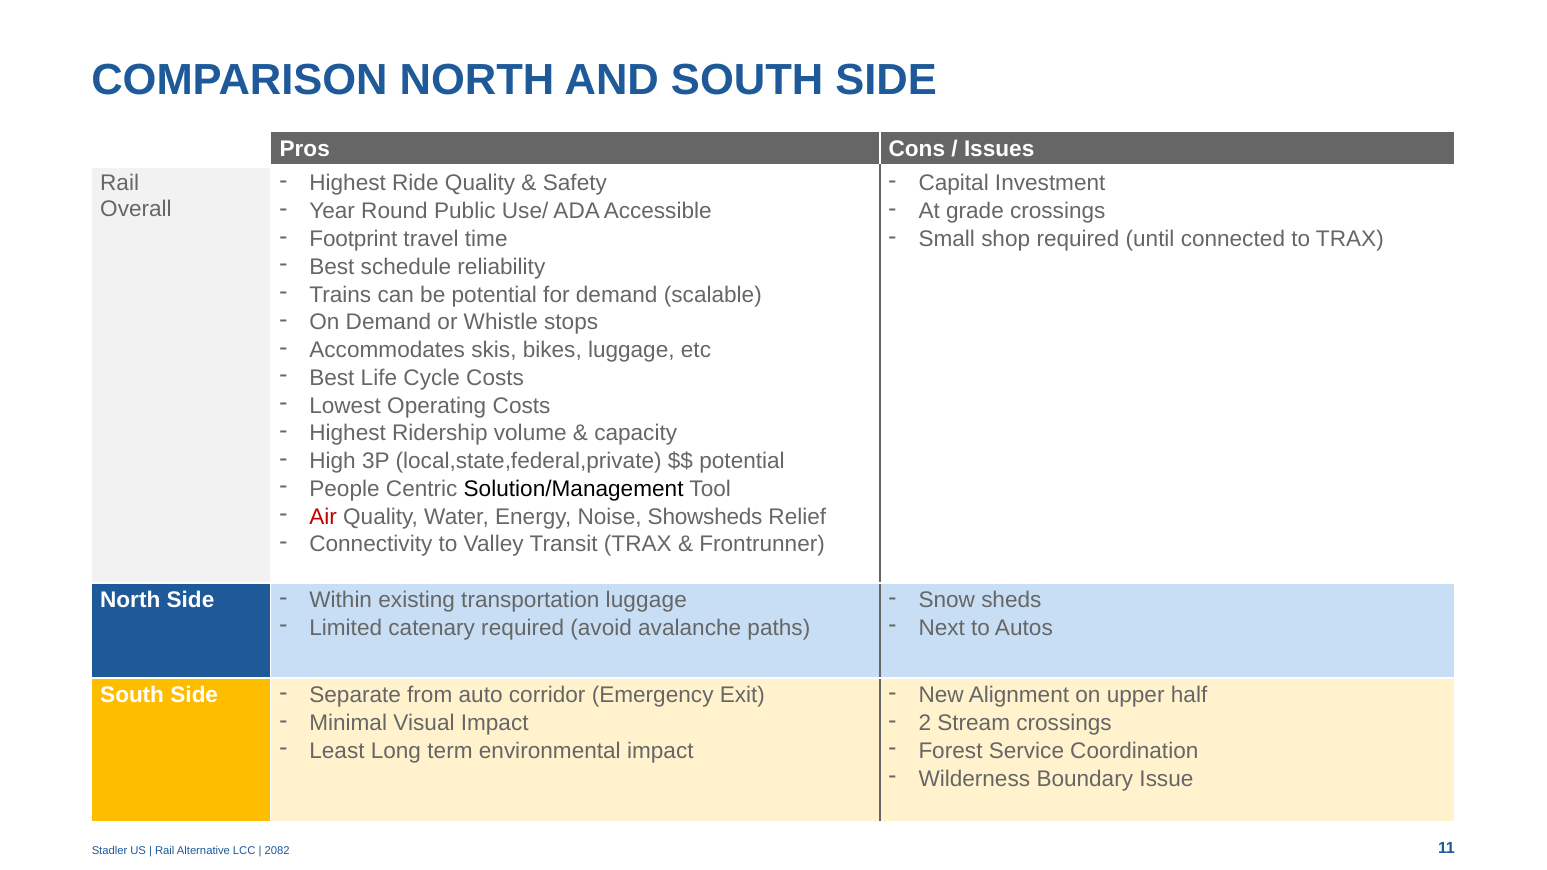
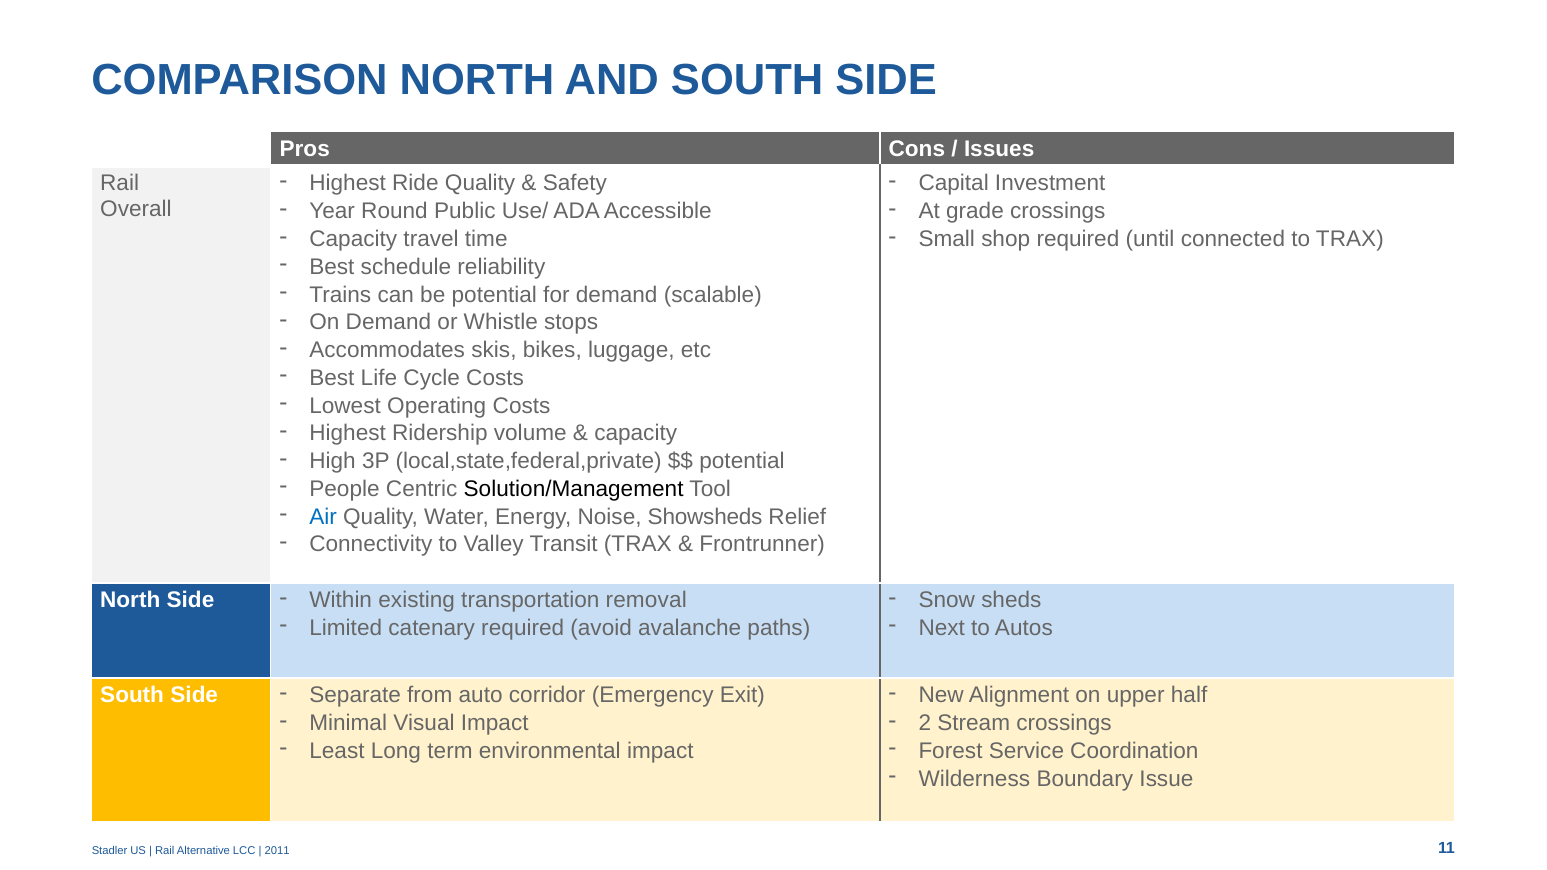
Footprint: Footprint -> Capacity (353, 239)
Air colour: red -> blue (323, 517)
transportation luggage: luggage -> removal (646, 600)
2082: 2082 -> 2011 (277, 851)
